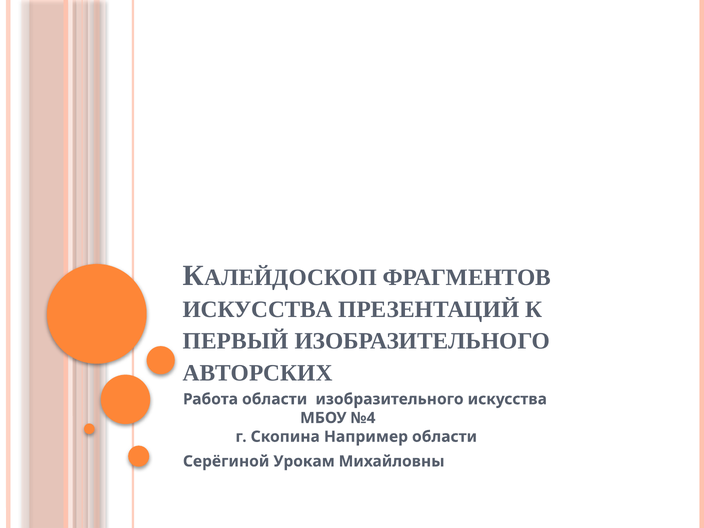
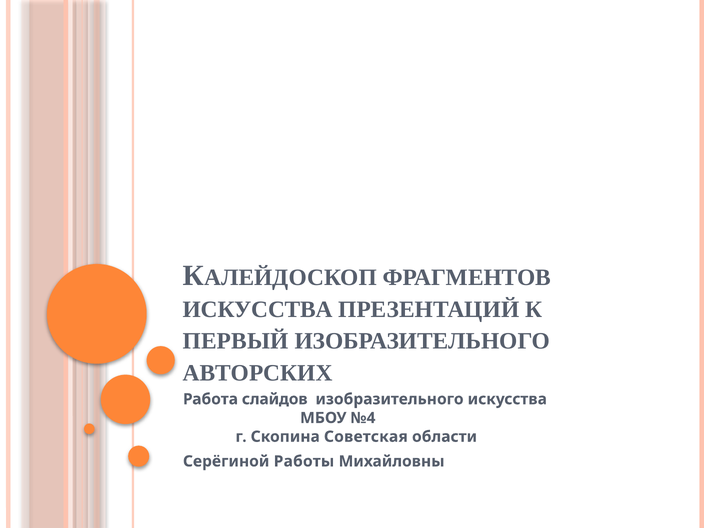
Работа области: области -> слайдов (275, 399)
Например: Например -> Советская (366, 437)
Урокам: Урокам -> Работы (304, 461)
